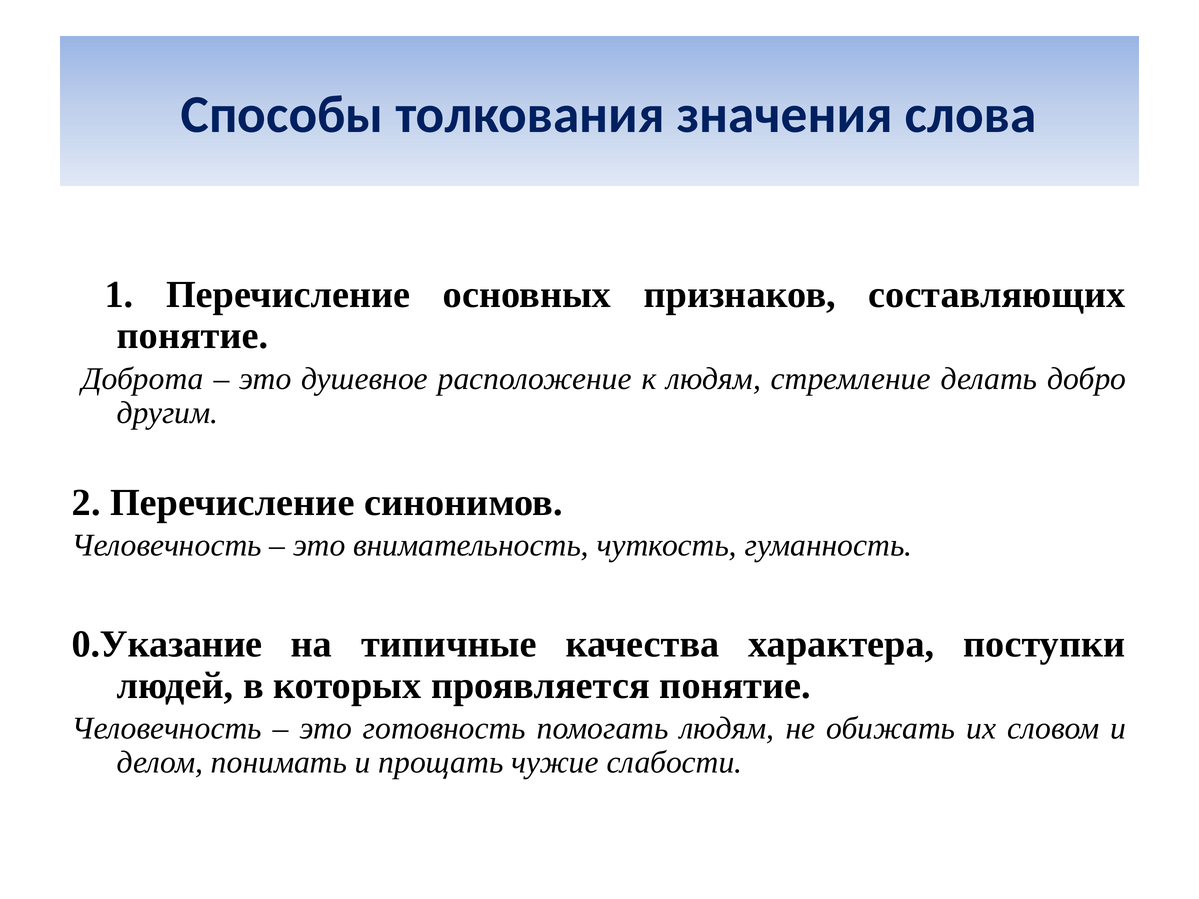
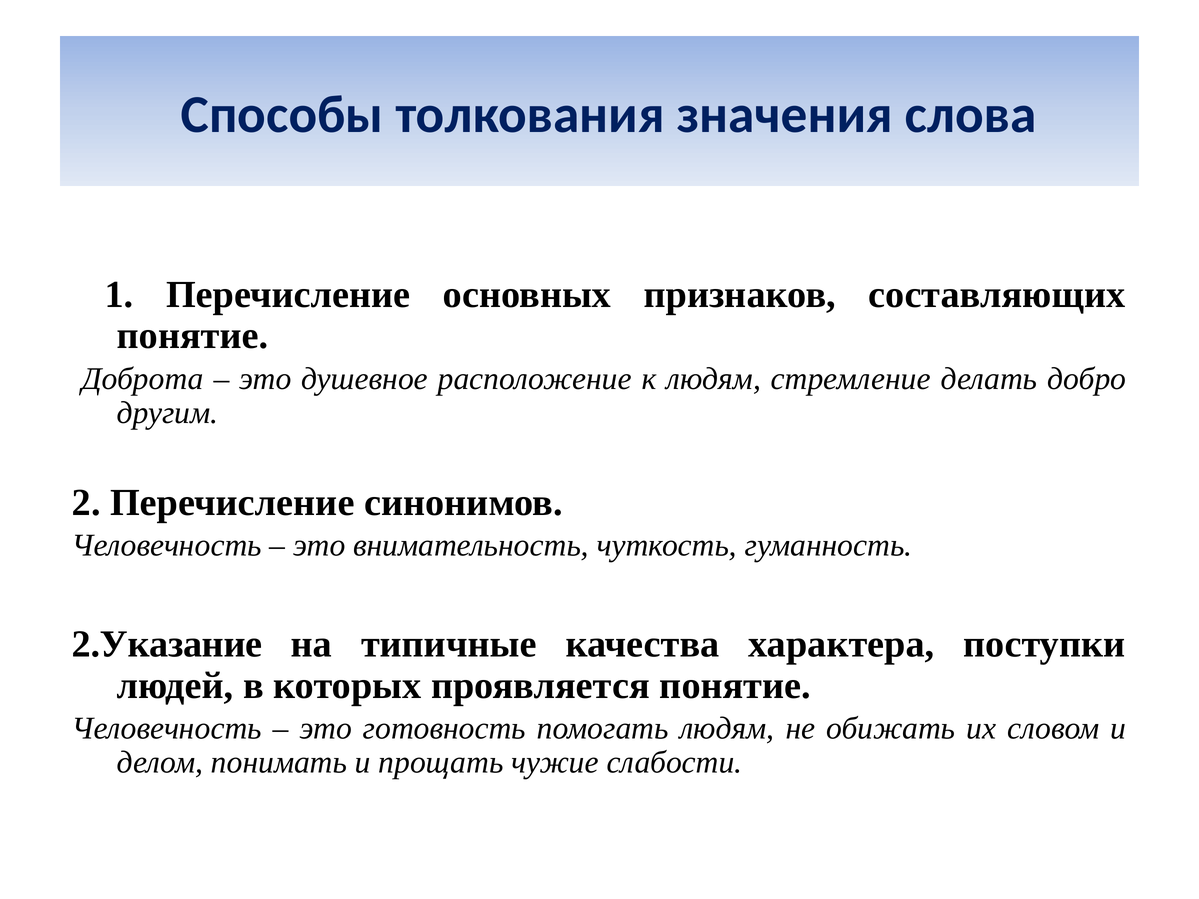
0.Указание: 0.Указание -> 2.Указание (167, 644)
